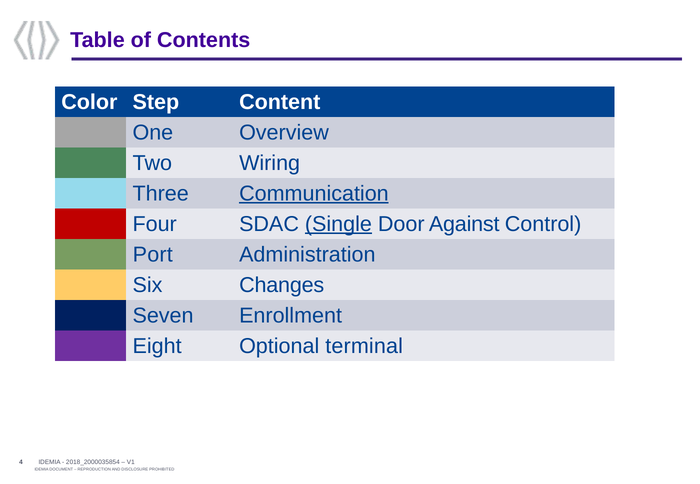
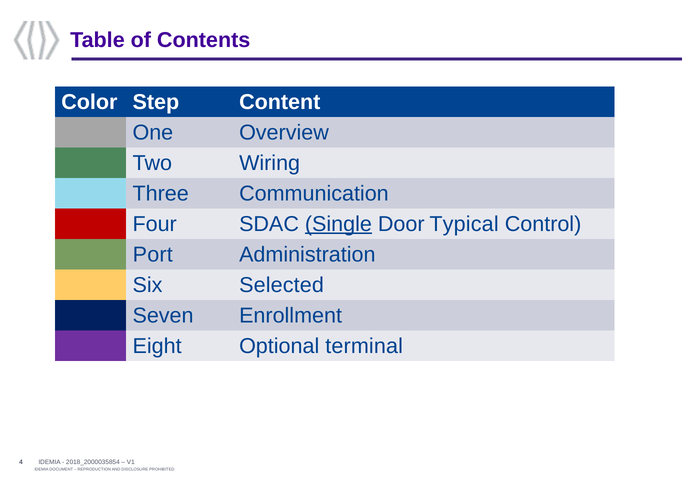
Communication underline: present -> none (314, 194)
Against: Against -> Typical (464, 224)
Changes: Changes -> Selected (282, 285)
